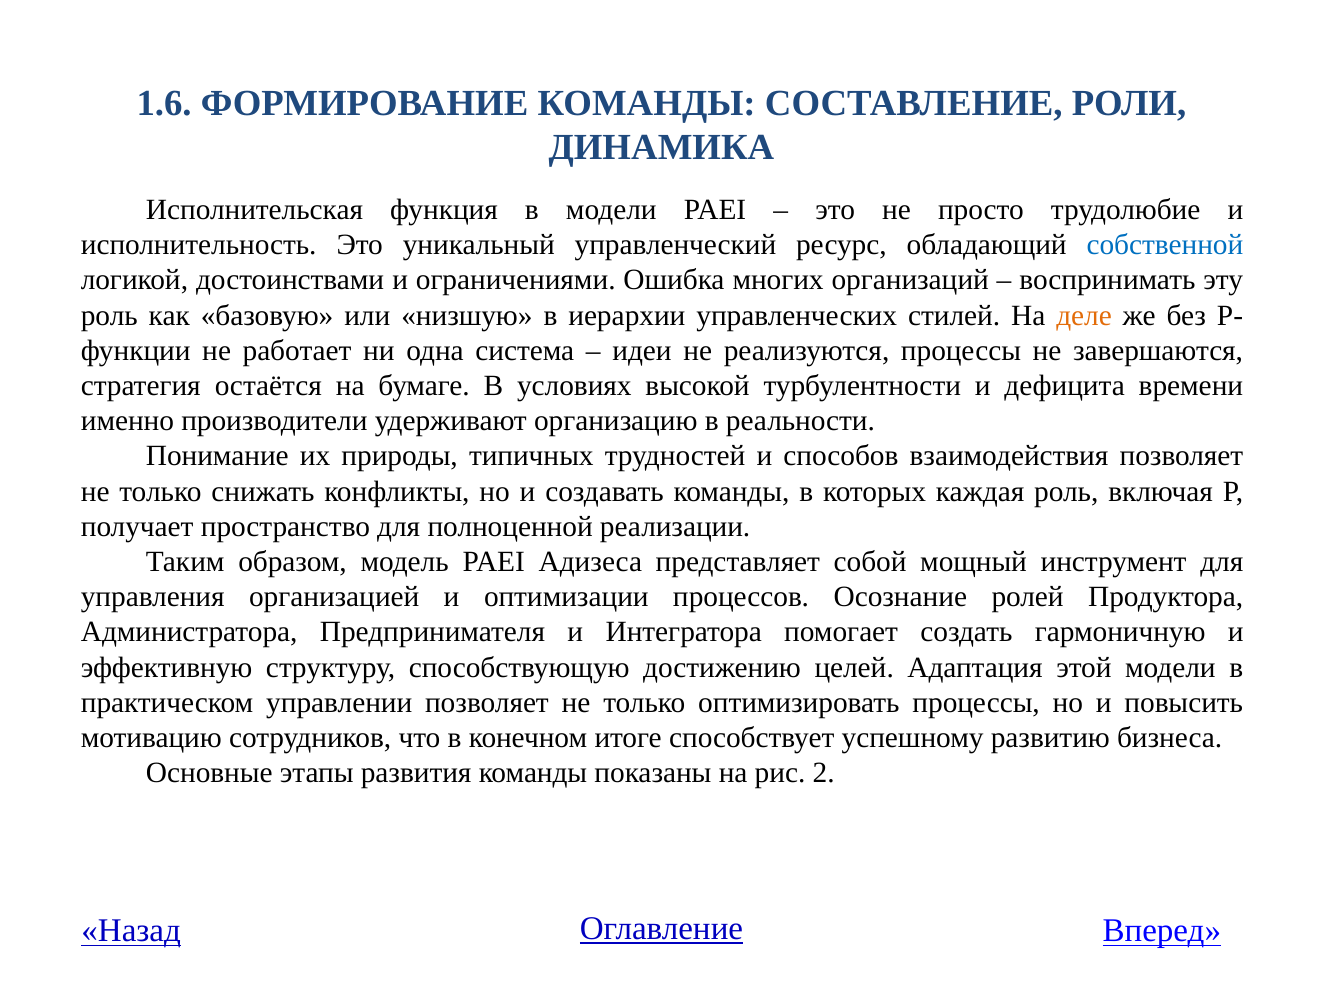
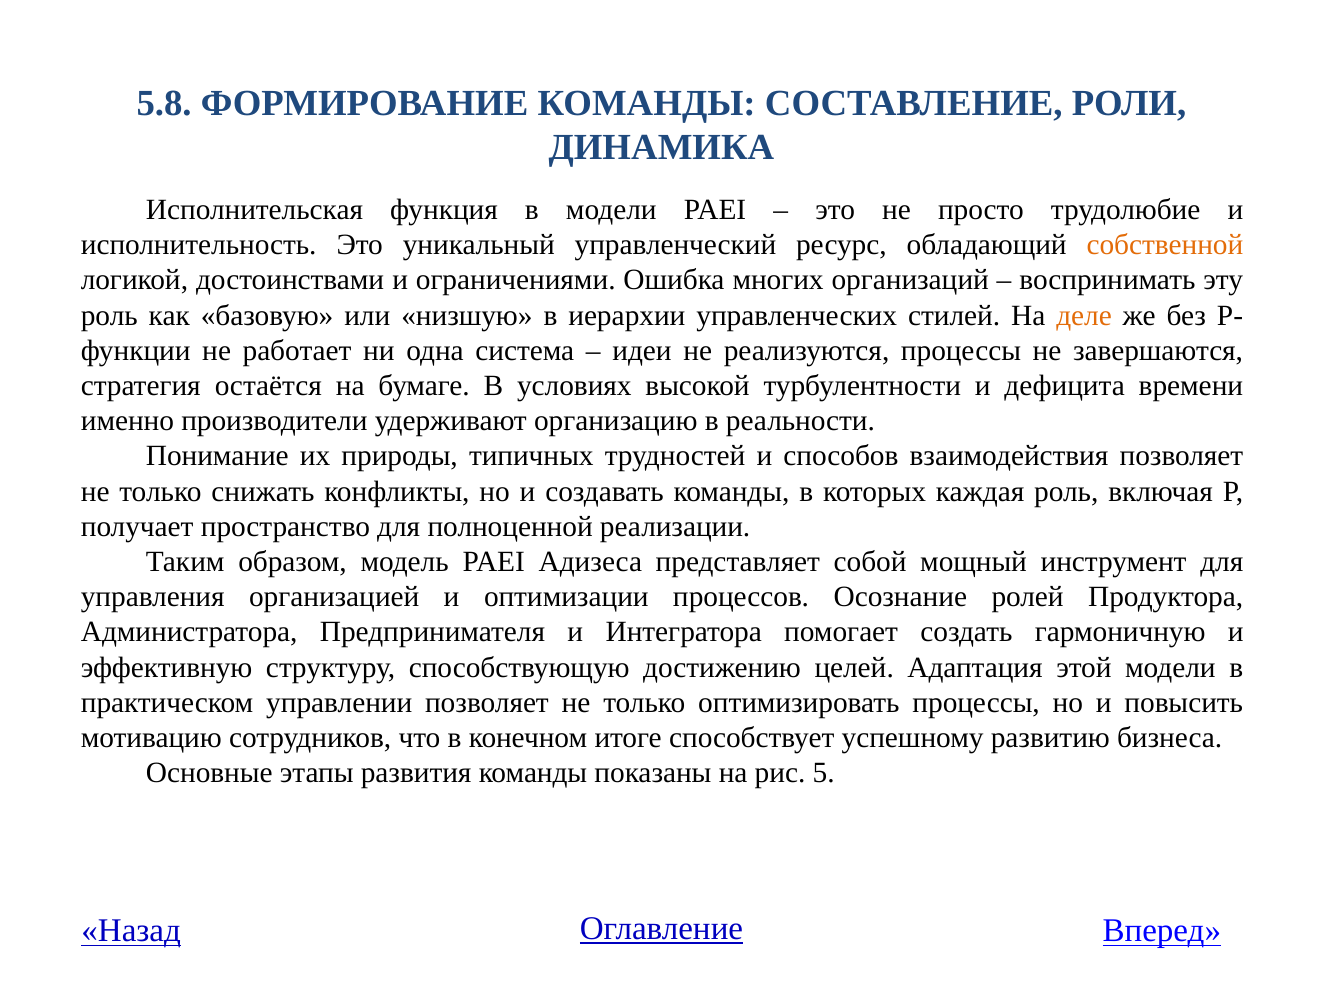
1.6: 1.6 -> 5.8 (164, 103)
собственной colour: blue -> orange (1165, 245)
2: 2 -> 5 (824, 773)
